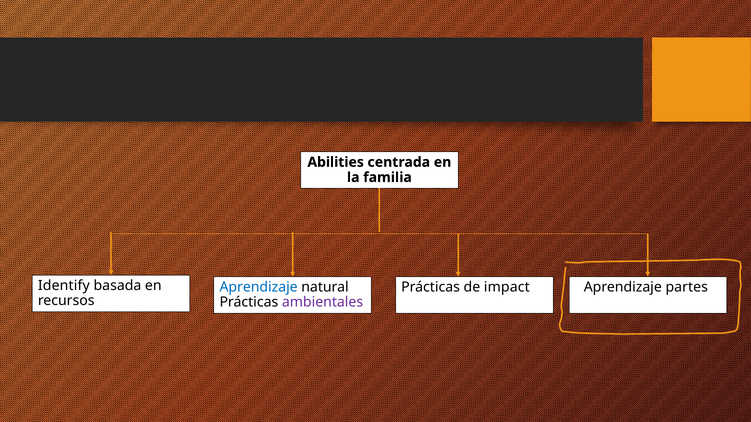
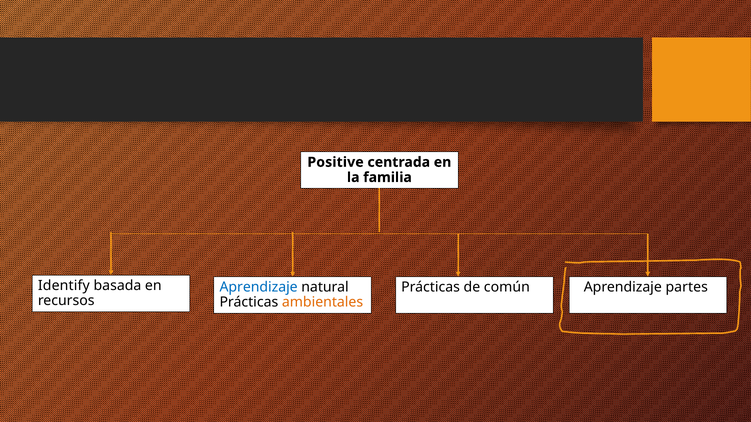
Abilities: Abilities -> Positive (336, 162)
impact: impact -> común (507, 287)
ambientales colour: purple -> orange (323, 302)
